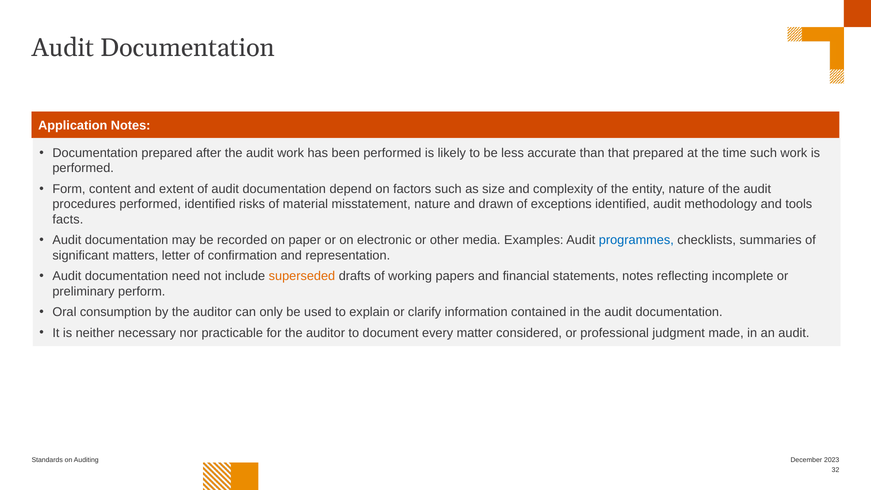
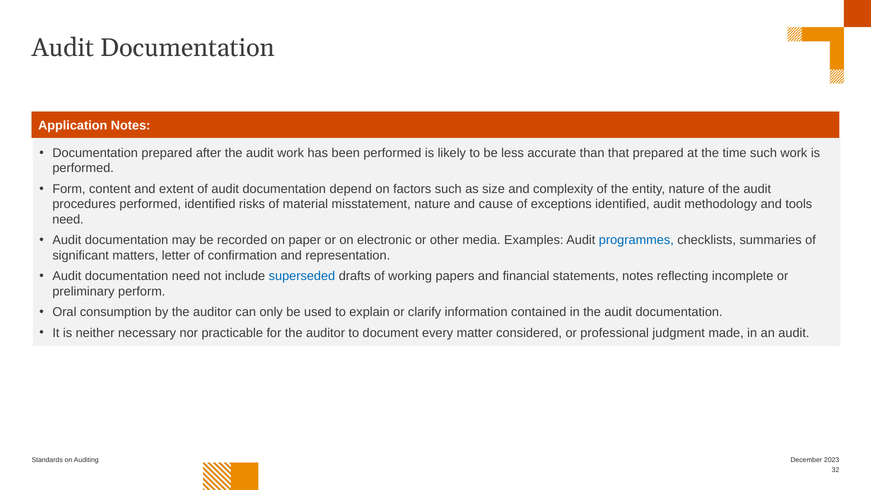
drawn: drawn -> cause (496, 204)
facts: facts -> need (68, 219)
superseded colour: orange -> blue (302, 276)
